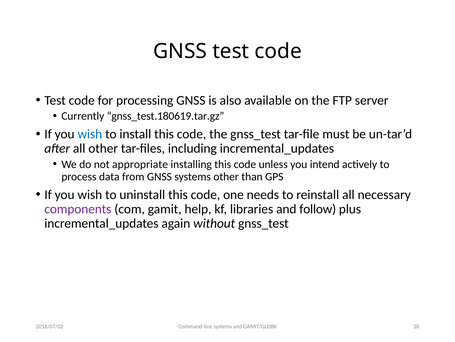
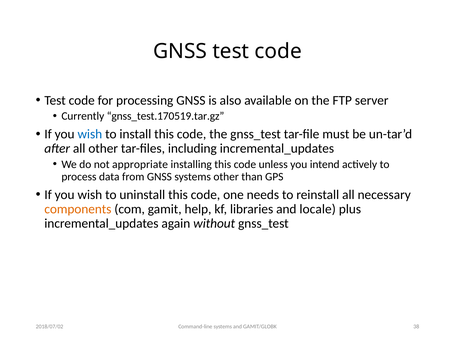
gnss_test.180619.tar.gz: gnss_test.180619.tar.gz -> gnss_test.170519.tar.gz (166, 116)
components colour: purple -> orange (78, 209)
follow: follow -> locale (318, 209)
